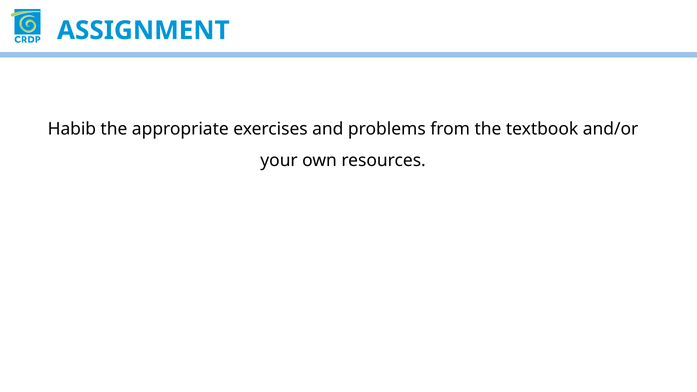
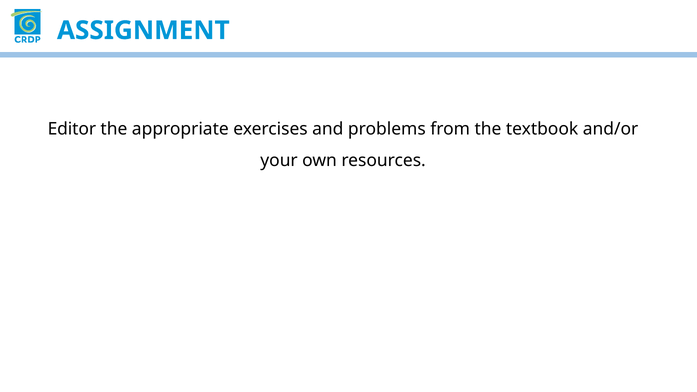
Habib: Habib -> Editor (72, 129)
